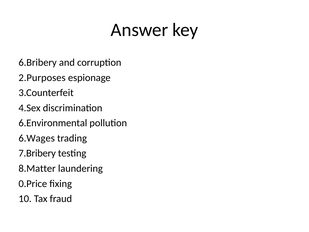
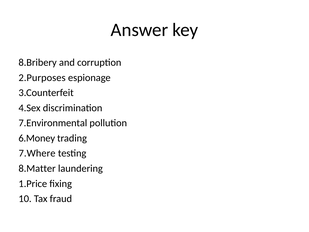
6.Bribery: 6.Bribery -> 8.Bribery (38, 63)
6.Environmental: 6.Environmental -> 7.Environmental (53, 123)
6.Wages: 6.Wages -> 6.Money (37, 138)
7.Bribery: 7.Bribery -> 7.Where (37, 153)
0.Price: 0.Price -> 1.Price (33, 183)
